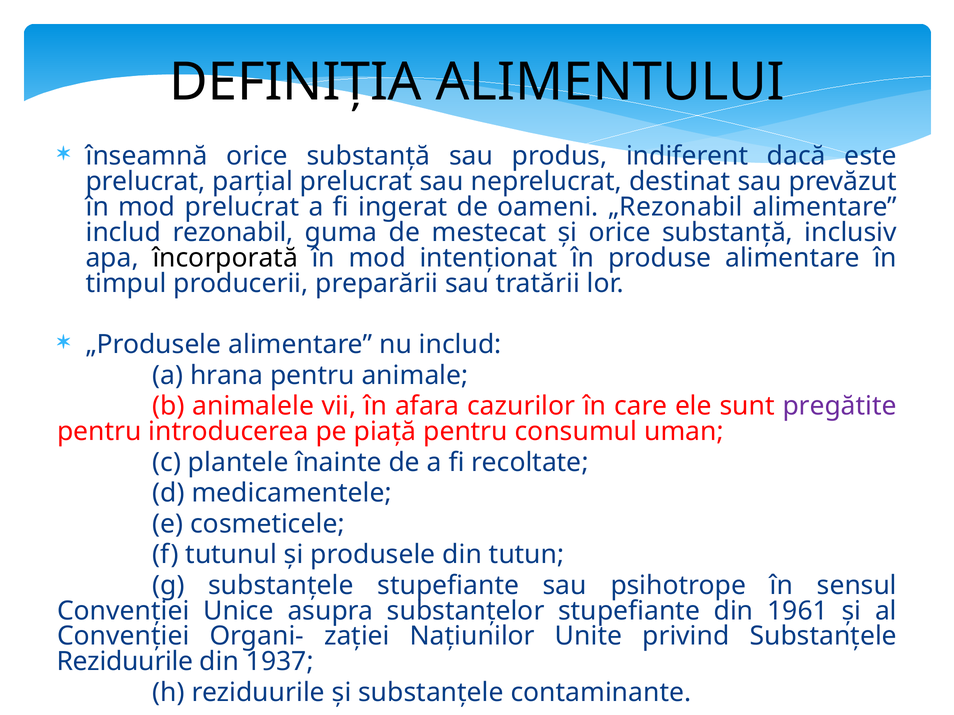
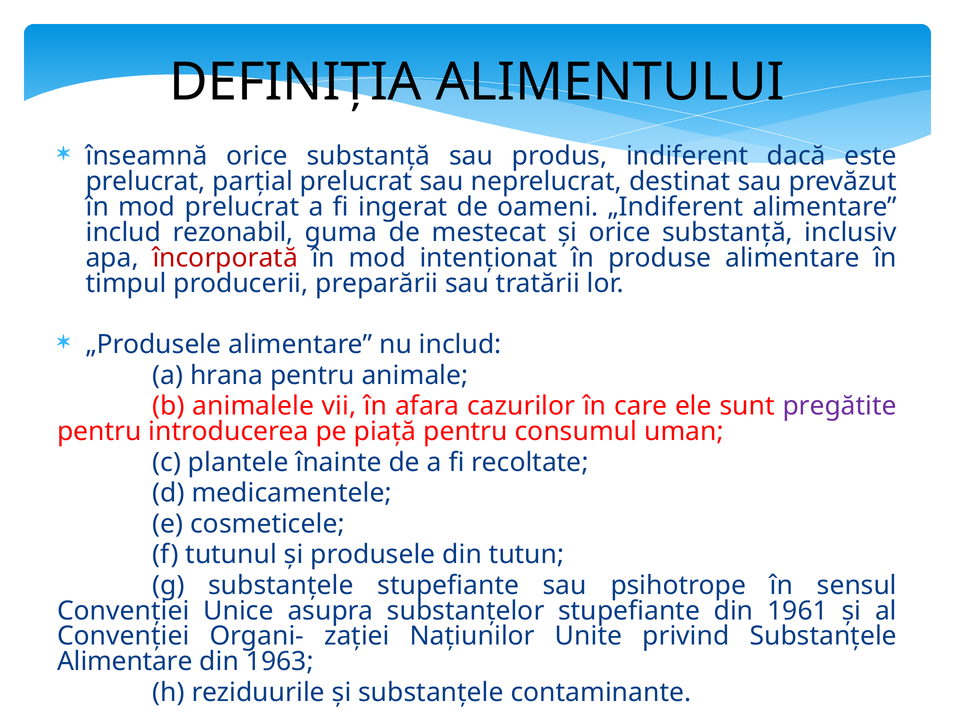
„Rezonabil: „Rezonabil -> „Indiferent (676, 207)
încorporată colour: black -> red (225, 258)
Reziduurile: Reziduurile -> Alimentare (125, 662)
1937: 1937 -> 1963 (280, 662)
